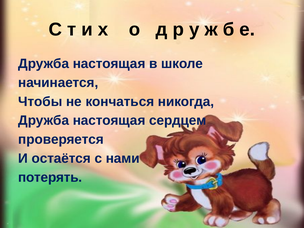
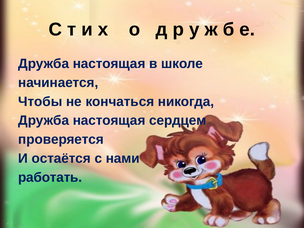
потерять: потерять -> работать (50, 177)
